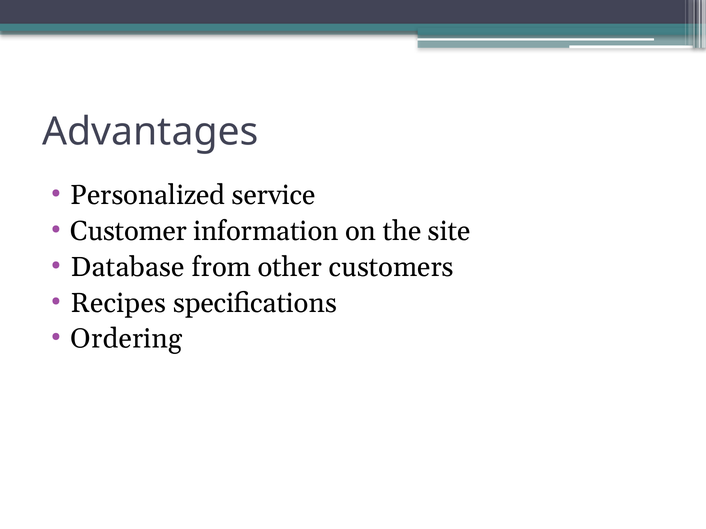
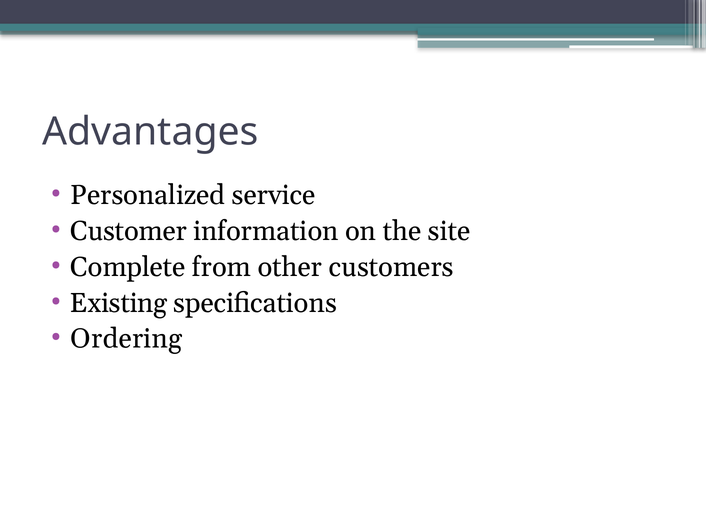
Database: Database -> Complete (128, 267)
Recipes: Recipes -> Existing (119, 303)
